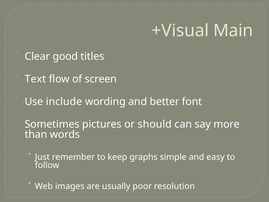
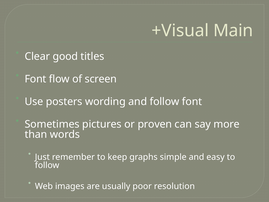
Text: Text -> Font (36, 79)
include: include -> posters (64, 102)
and better: better -> follow (165, 102)
should: should -> proven (155, 124)
